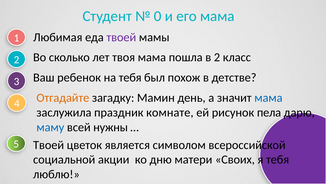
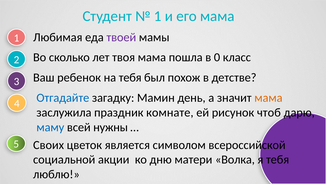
0: 0 -> 1 (158, 16)
в 2: 2 -> 0 (217, 57)
Отгадайте colour: orange -> blue (63, 98)
мама colour: blue -> orange (268, 98)
пела: пела -> чтоб (269, 112)
Твоей: Твоей -> Своих (49, 144)
Своих: Своих -> Волка (235, 159)
